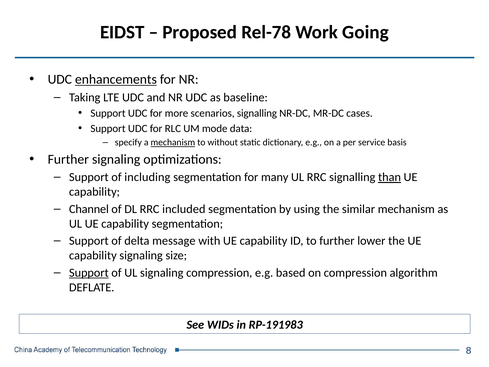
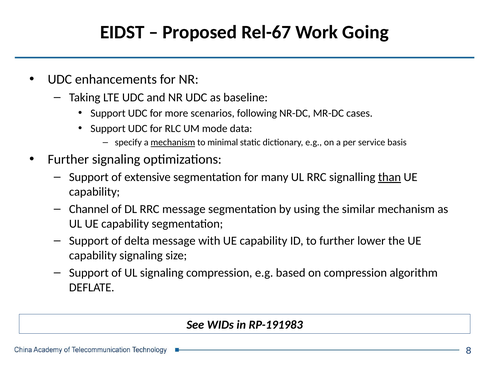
Rel-78: Rel-78 -> Rel-67 (266, 32)
enhancements underline: present -> none (116, 79)
scenarios signalling: signalling -> following (257, 113)
without: without -> minimal (223, 142)
including: including -> extensive (147, 177)
RRC included: included -> message (184, 209)
Support underline: present -> none (89, 272)
